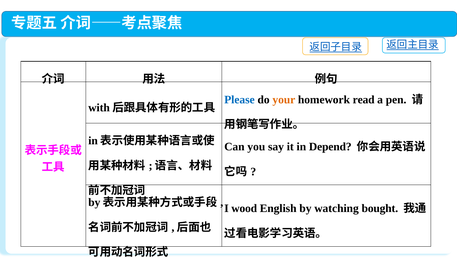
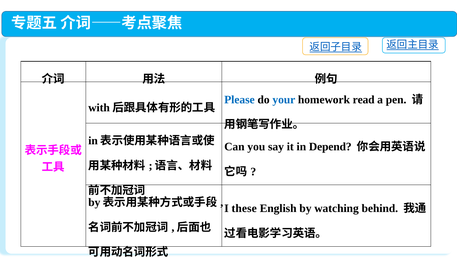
your colour: orange -> blue (284, 100)
wood: wood -> these (244, 209)
bought: bought -> behind (380, 209)
